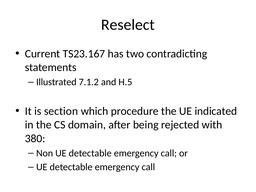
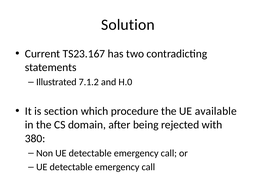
Reselect: Reselect -> Solution (128, 25)
H.5: H.5 -> H.0 (125, 82)
indicated: indicated -> available (216, 111)
